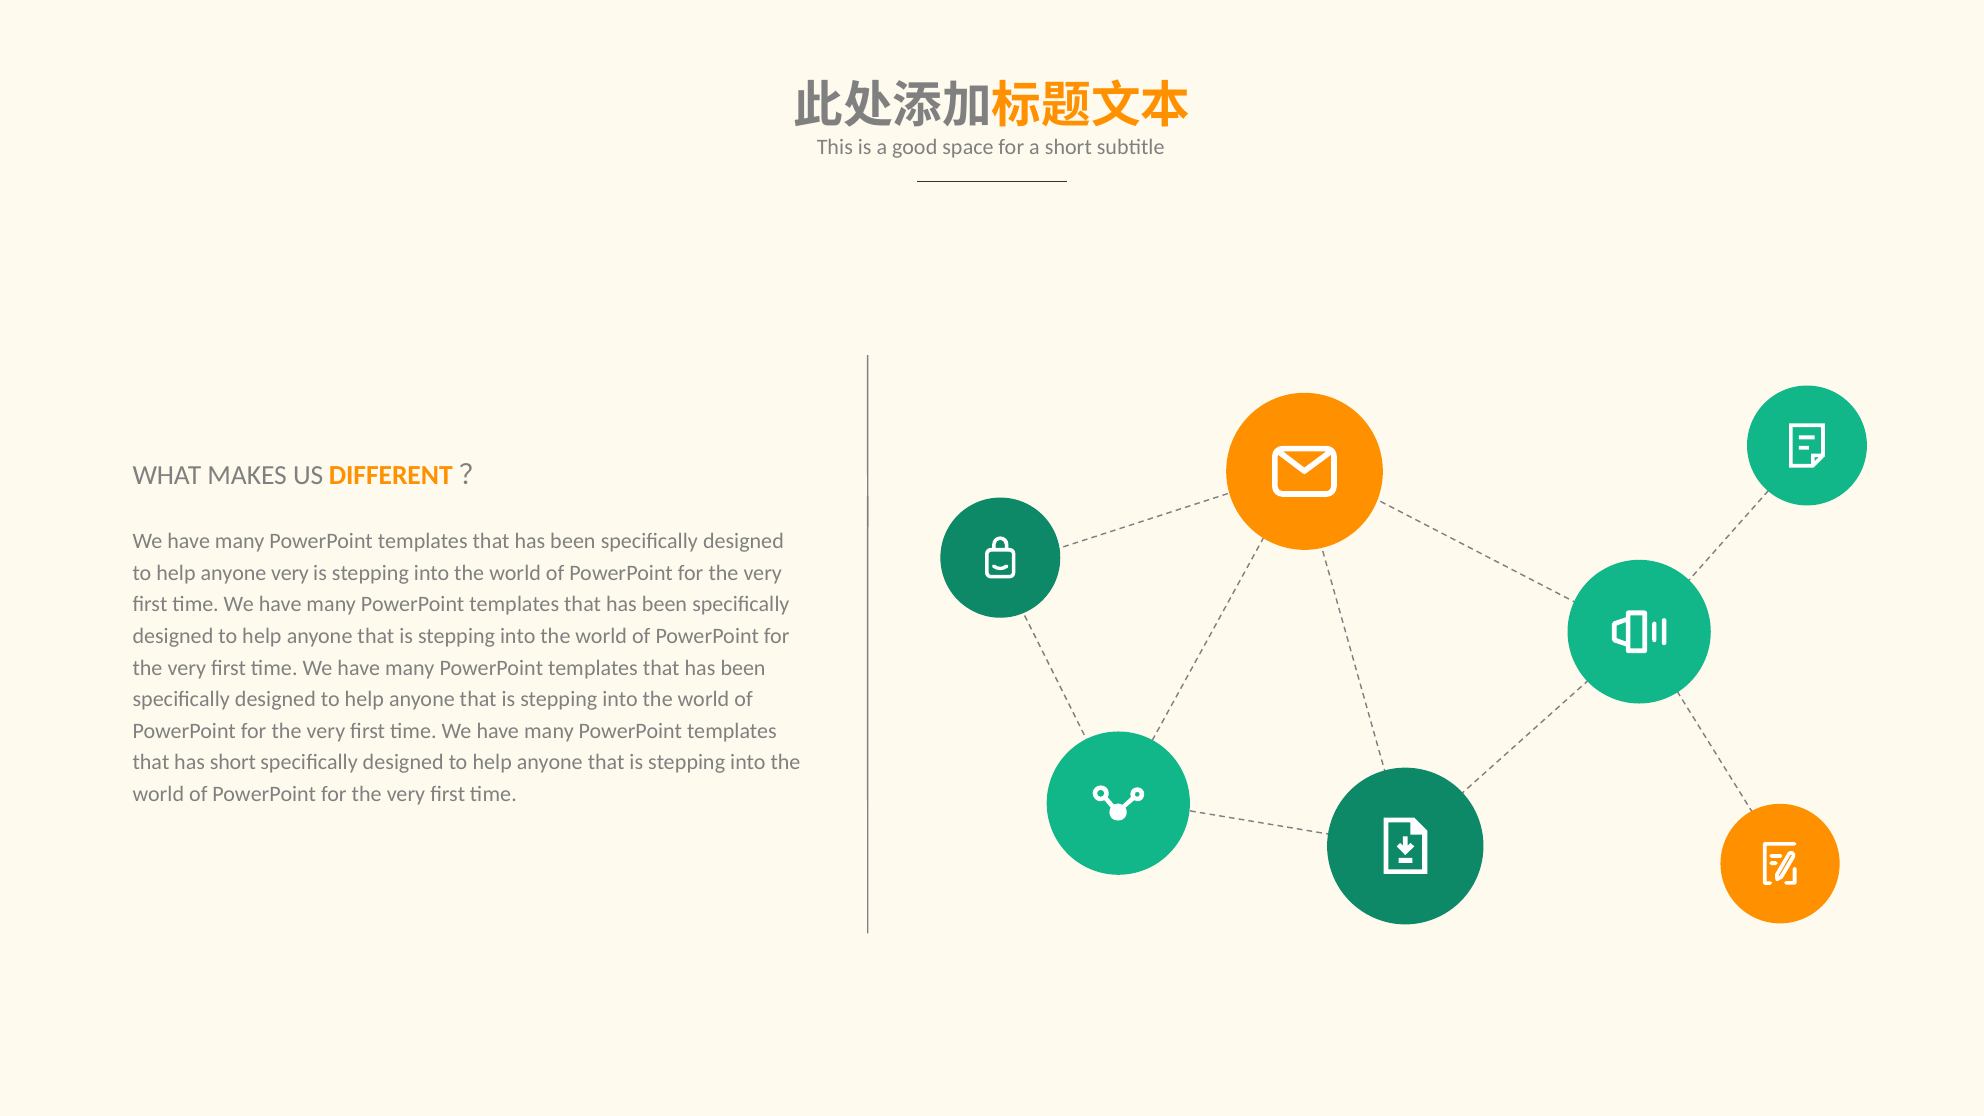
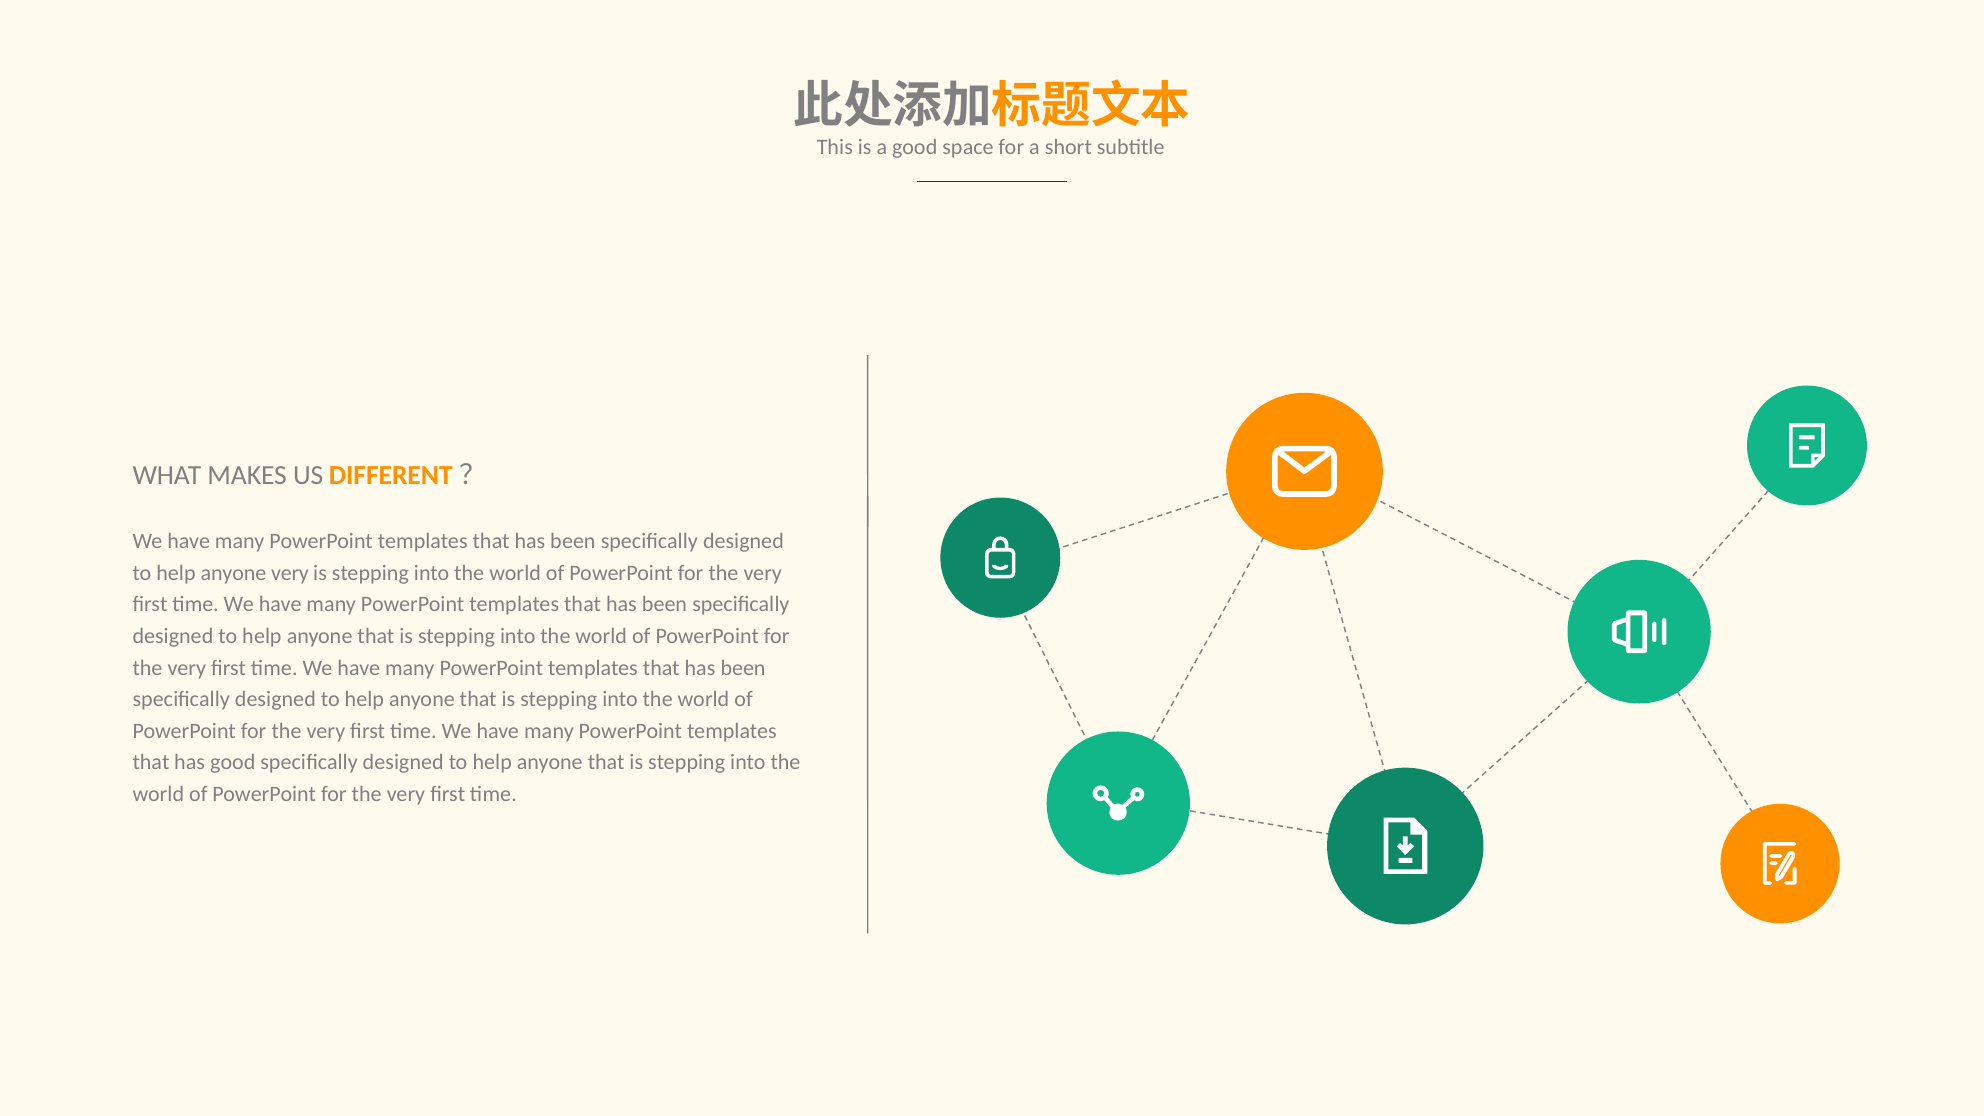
has short: short -> good (233, 763)
